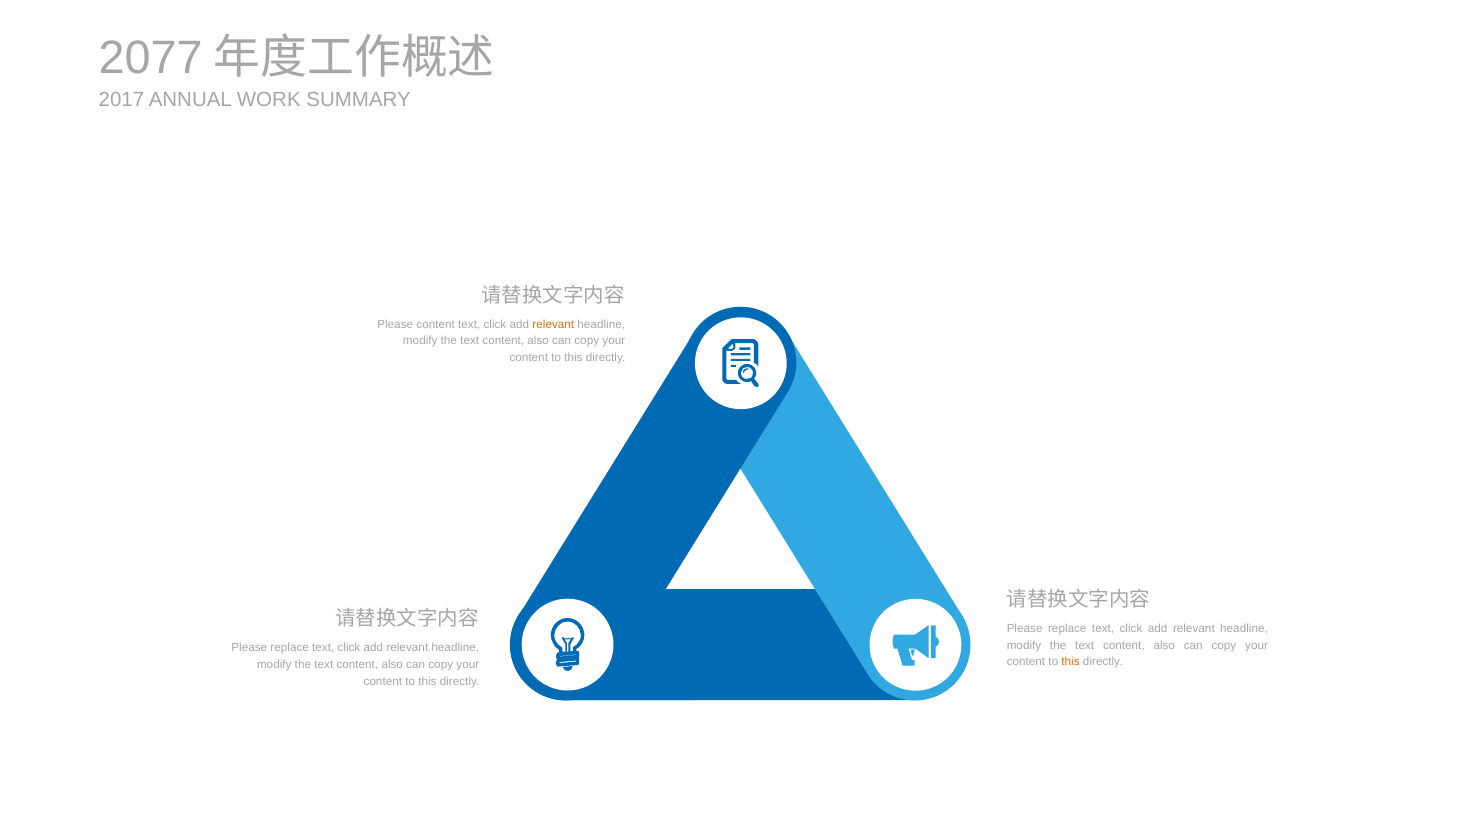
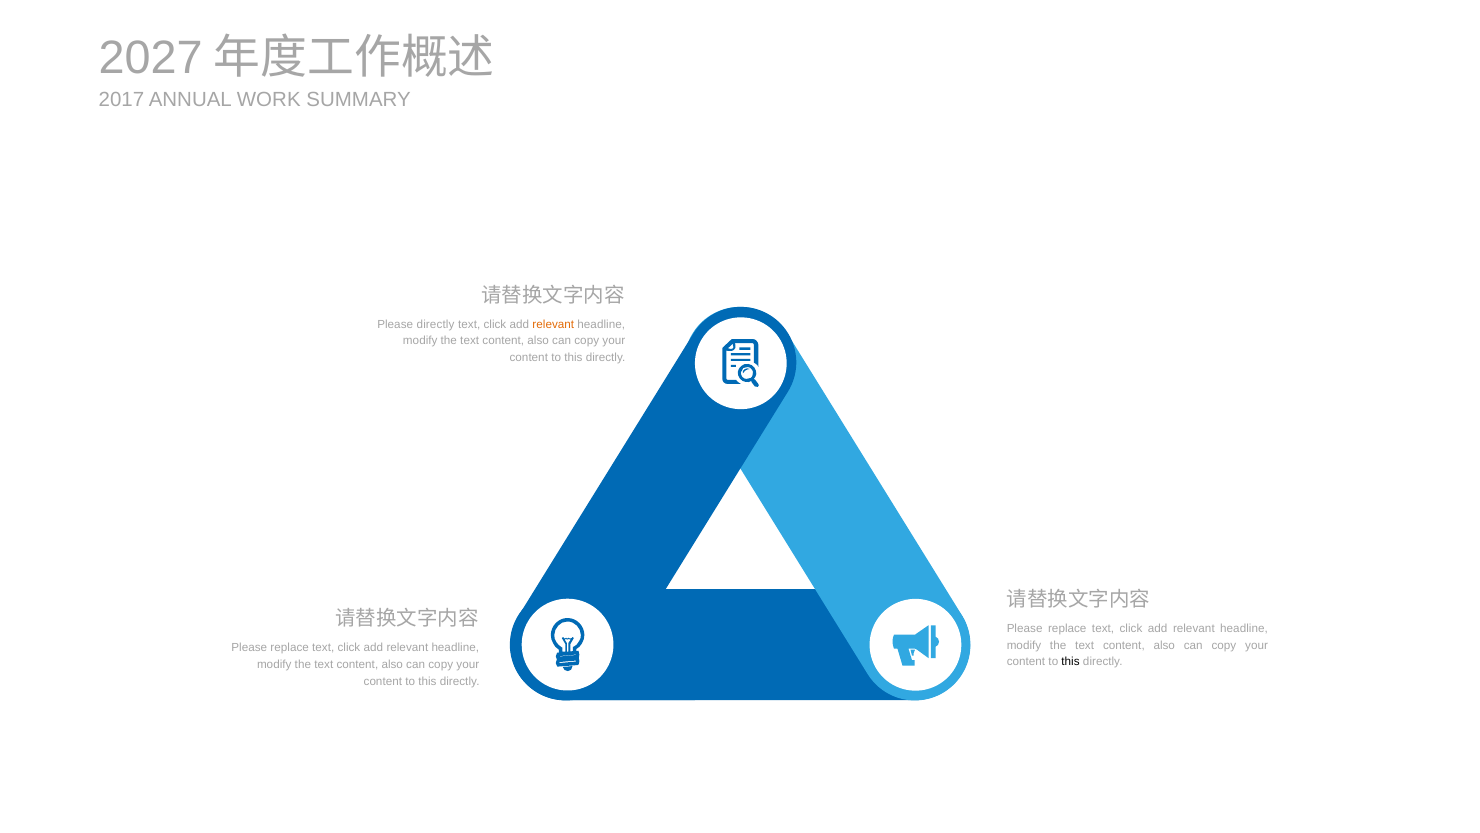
2077: 2077 -> 2027 (151, 58)
Please content: content -> directly (436, 324)
this colour: orange -> black (1070, 662)
